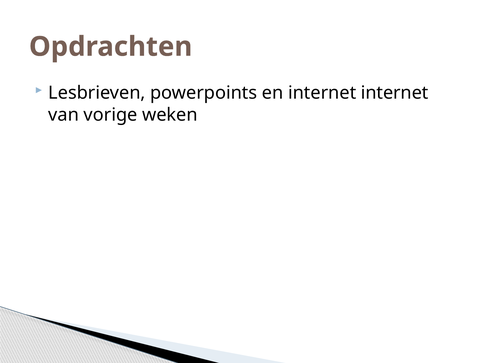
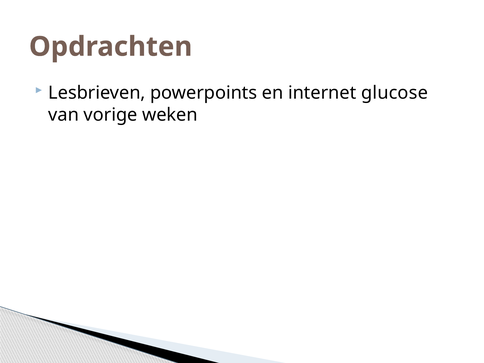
internet internet: internet -> glucose (395, 93)
